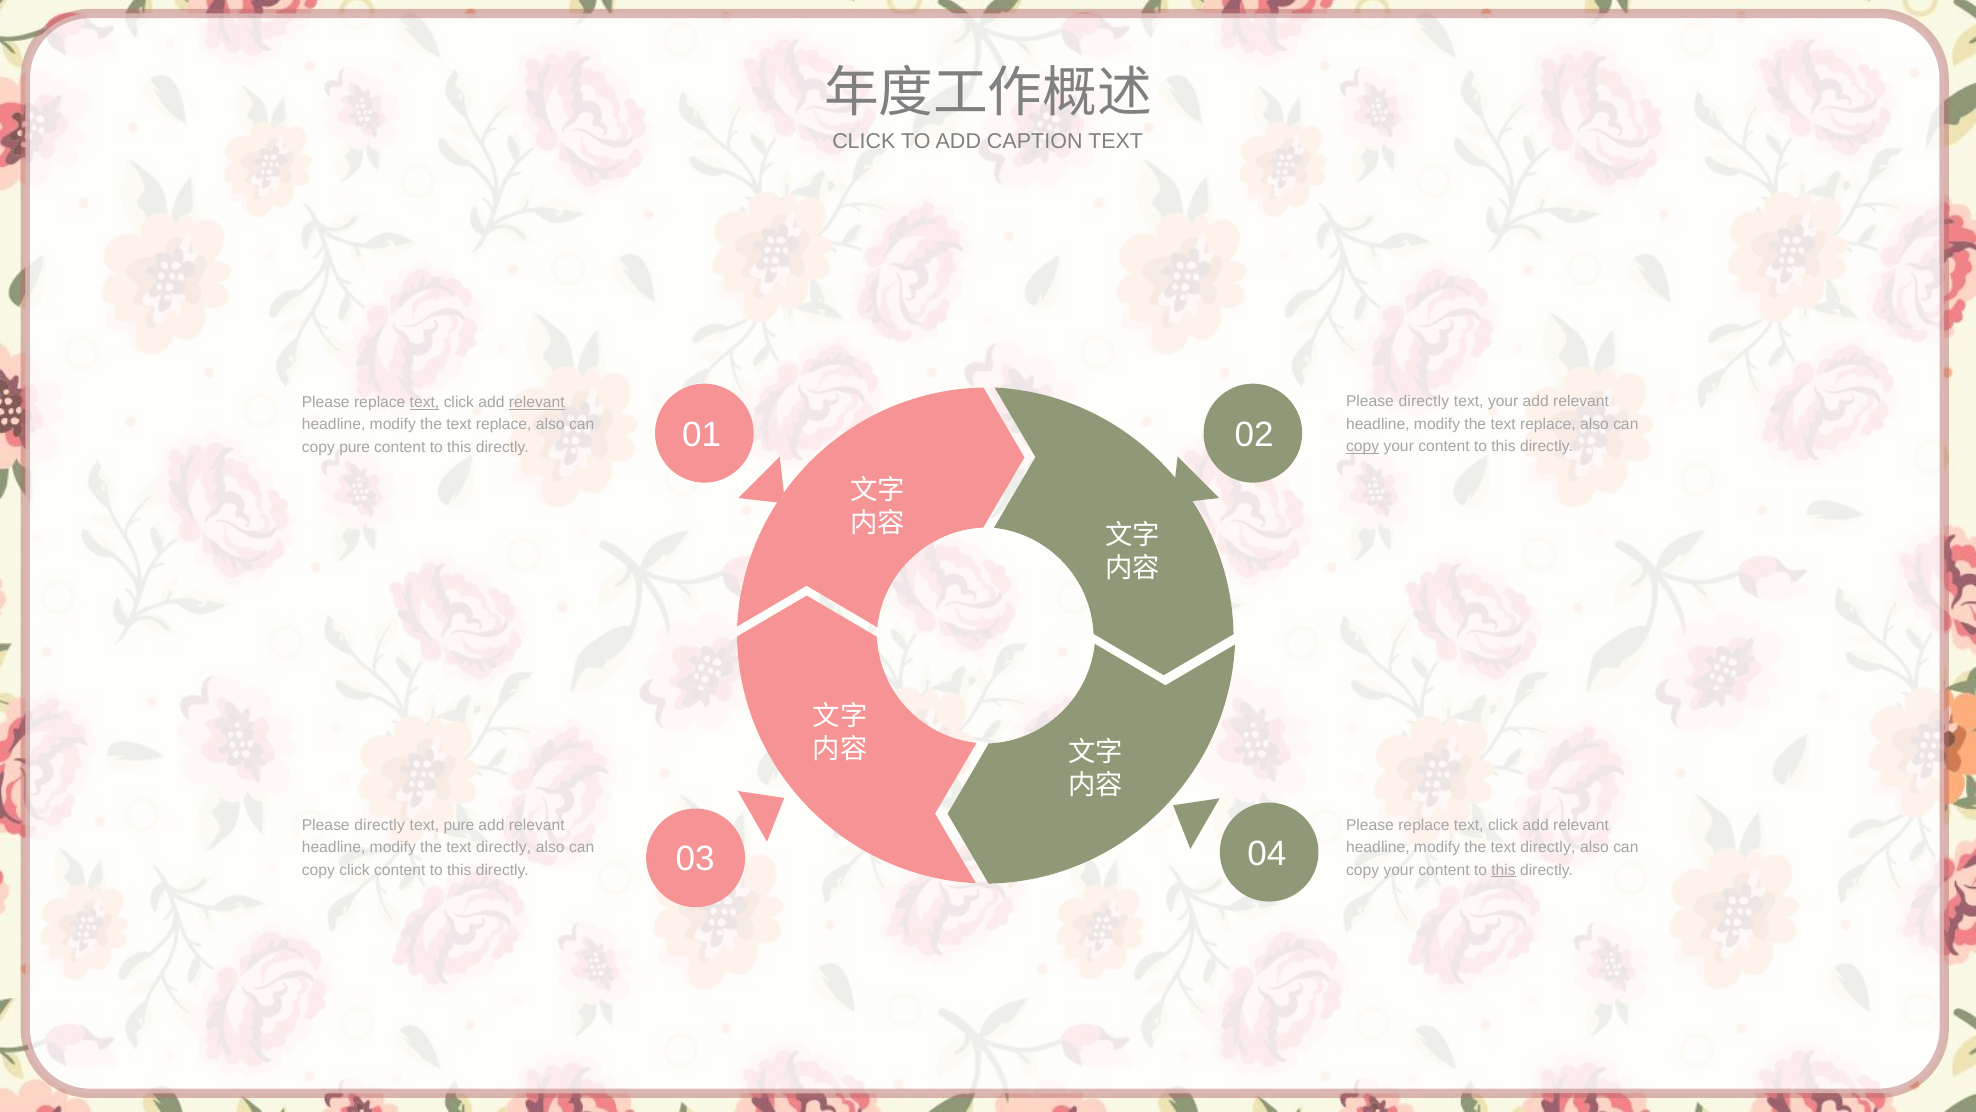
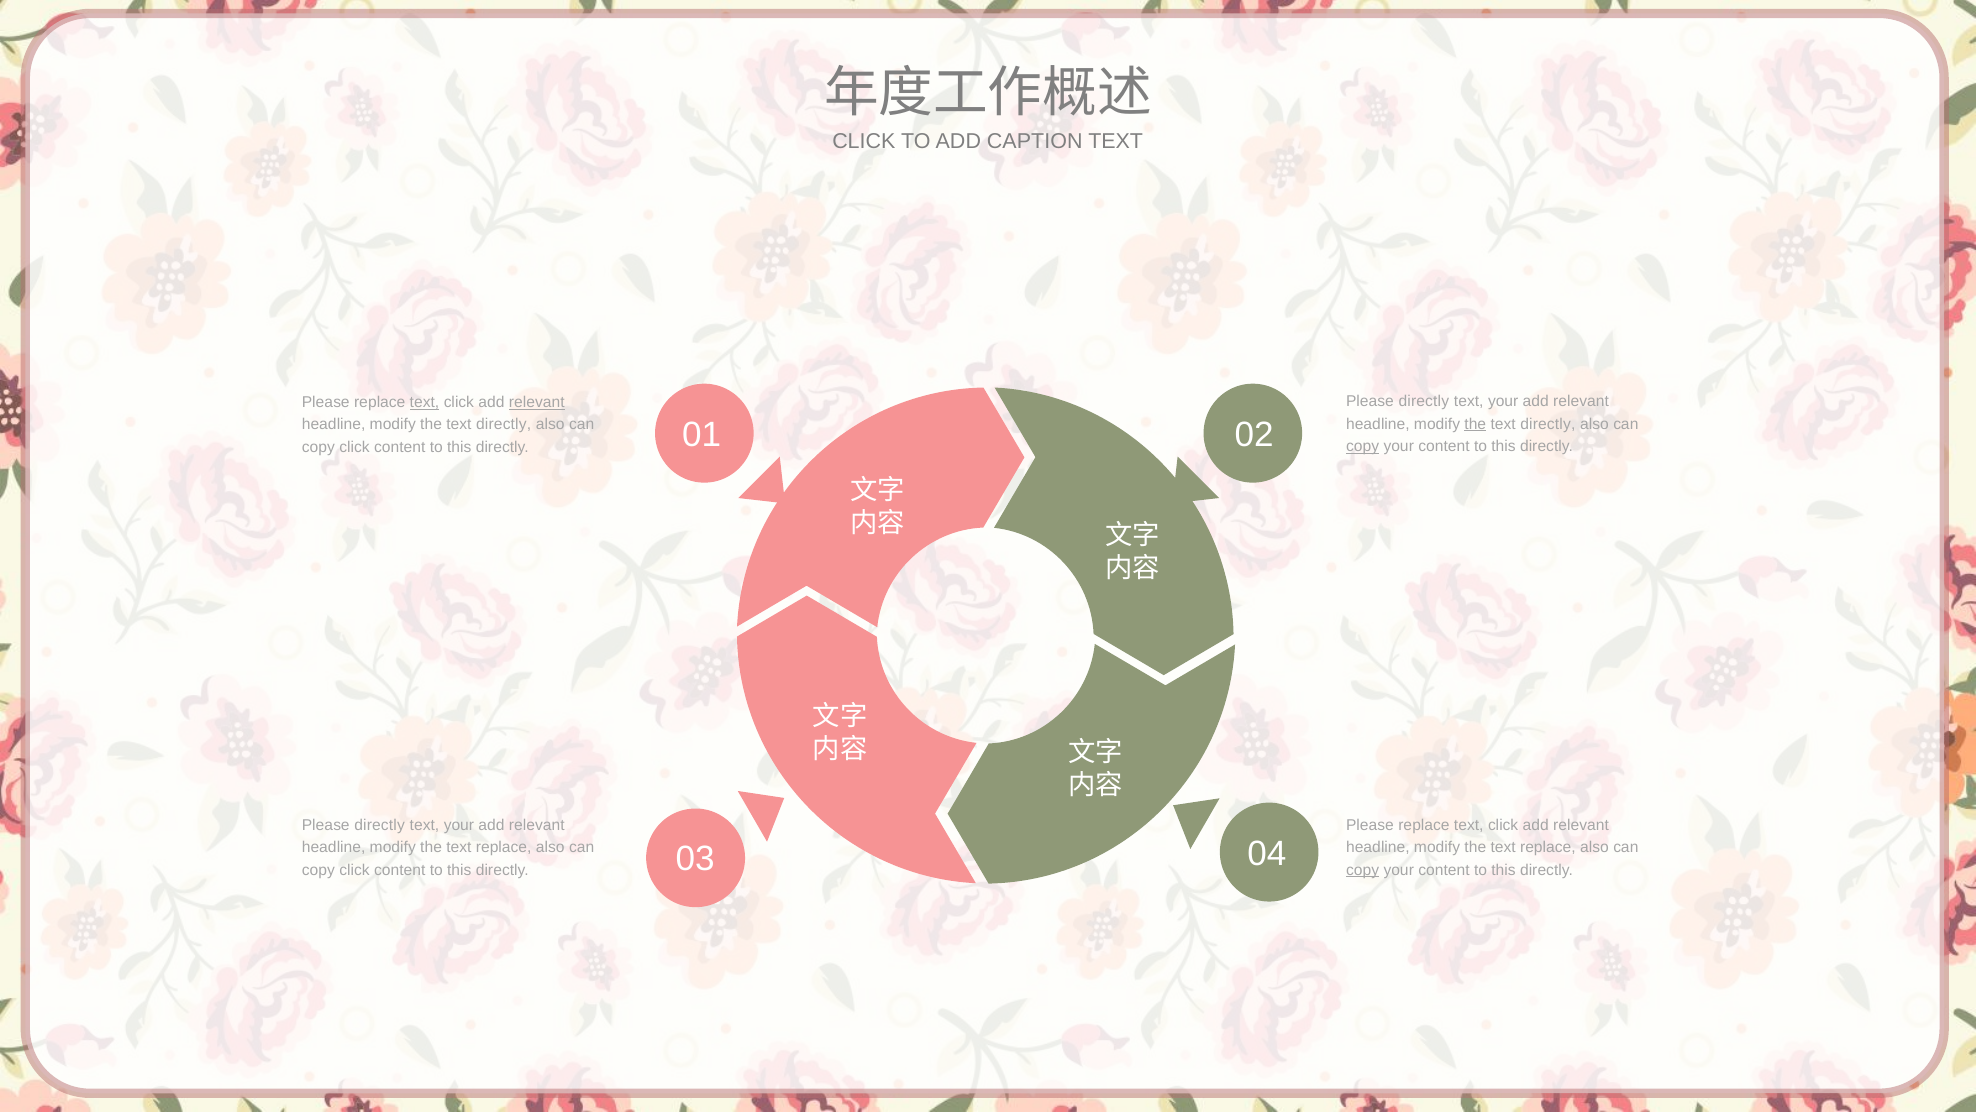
the underline: none -> present (1475, 424)
replace: replace -> directly (1548, 424)
replace: replace -> directly (504, 424)
pure: pure -> click (355, 447)
pure: pure -> your (459, 825)
directly: directly -> replace (504, 847)
directly: directly -> replace (1548, 847)
copy underline: none -> present (1363, 870)
this underline: present -> none (1503, 870)
